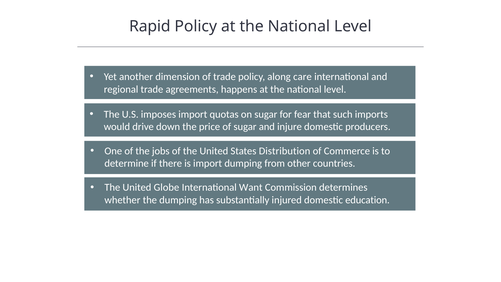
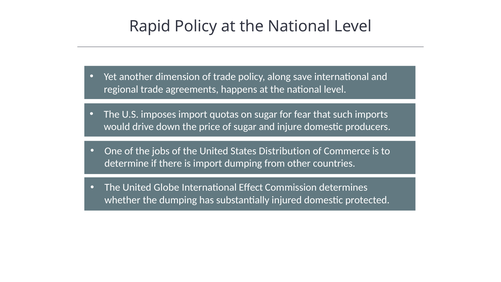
care: care -> save (303, 77)
Want: Want -> Effect (251, 187)
education: education -> protected (367, 200)
